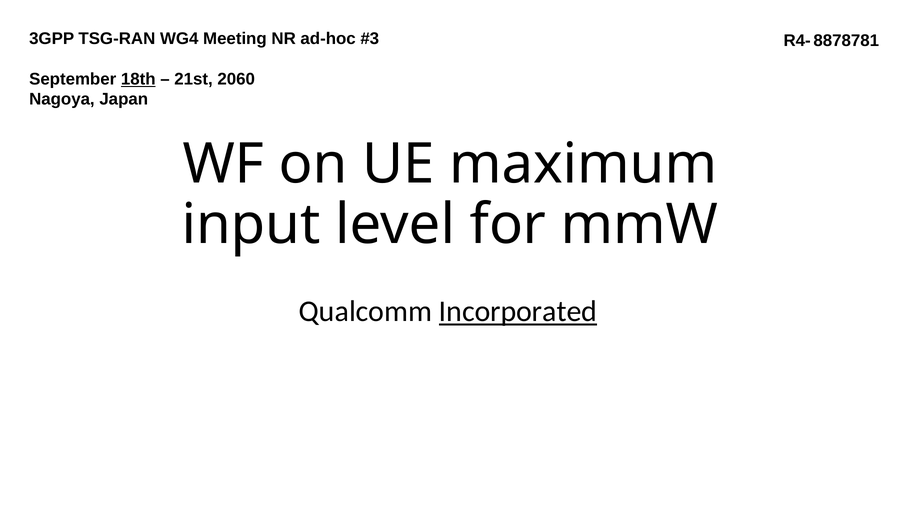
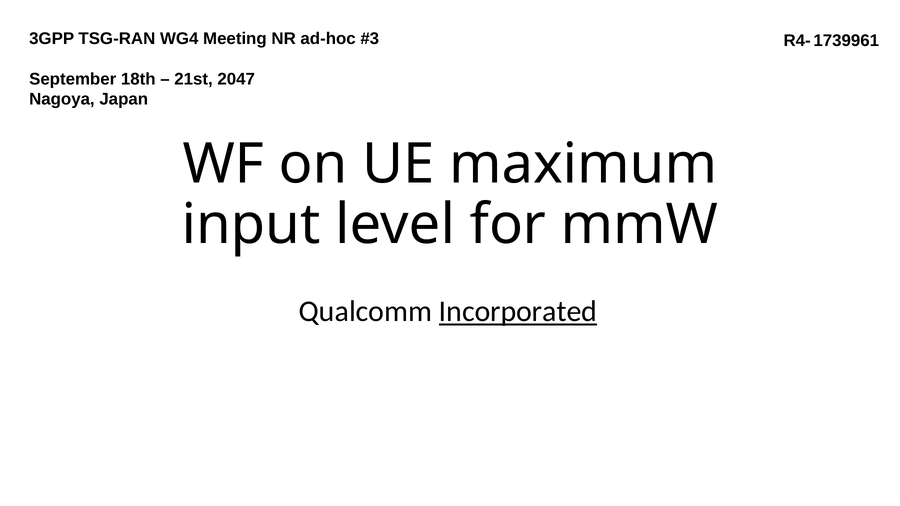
8878781: 8878781 -> 1739961 (846, 41)
18th underline: present -> none (138, 79)
2060: 2060 -> 2047 (236, 79)
